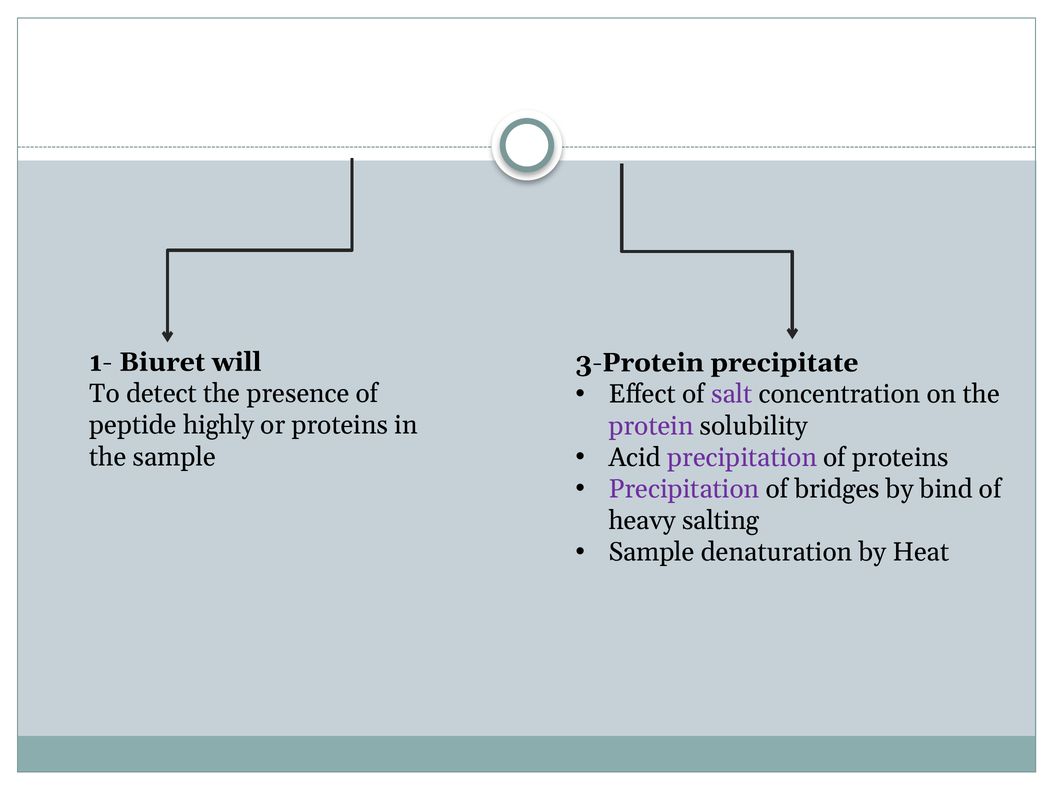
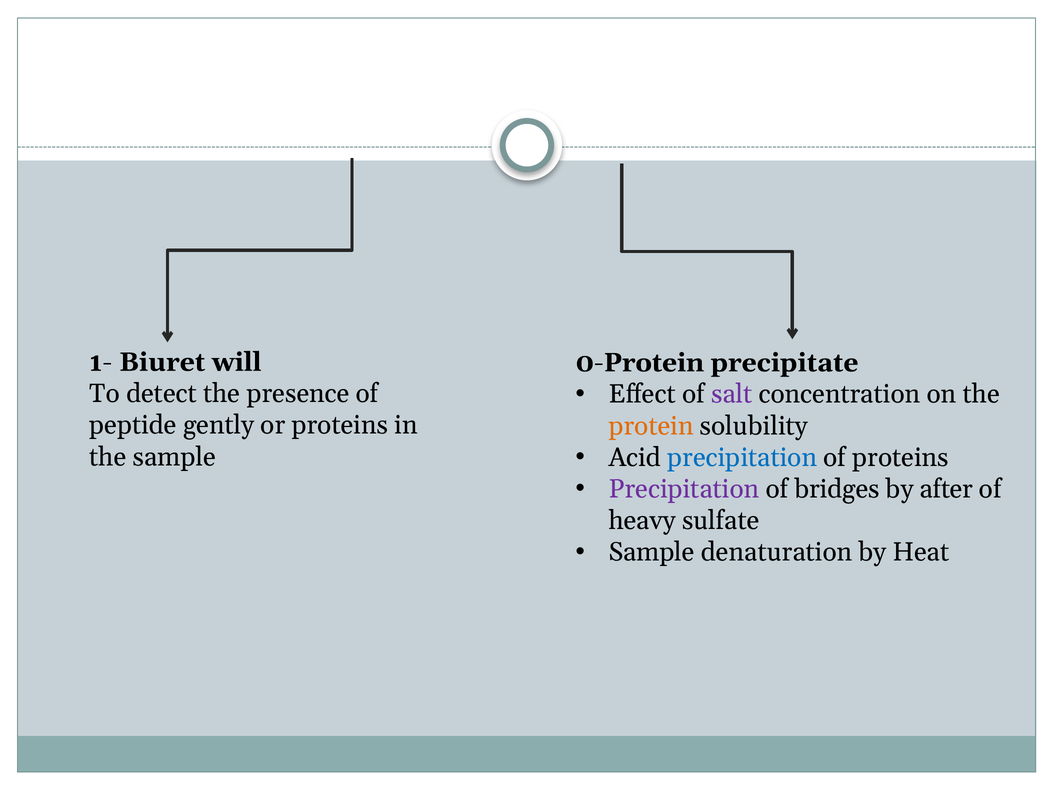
3-Protein: 3-Protein -> 0-Protein (640, 363)
highly: highly -> gently (219, 426)
protein colour: purple -> orange (651, 426)
precipitation colour: purple -> blue (742, 458)
bind: bind -> after (946, 489)
salting: salting -> sulfate (721, 521)
